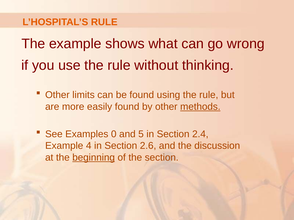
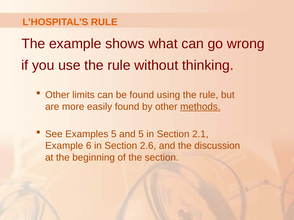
Examples 0: 0 -> 5 (114, 134)
2.4: 2.4 -> 2.1 (200, 134)
4: 4 -> 6 (89, 146)
beginning underline: present -> none (94, 158)
